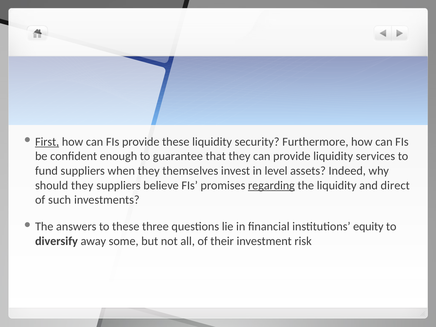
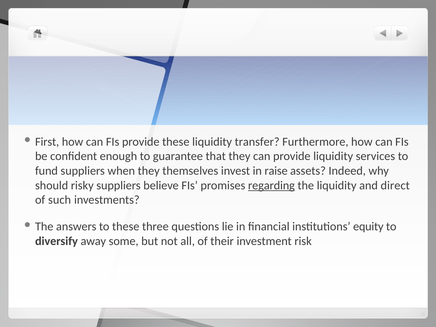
First underline: present -> none (47, 142)
security: security -> transfer (257, 142)
level: level -> raise (276, 171)
should they: they -> risky (82, 185)
